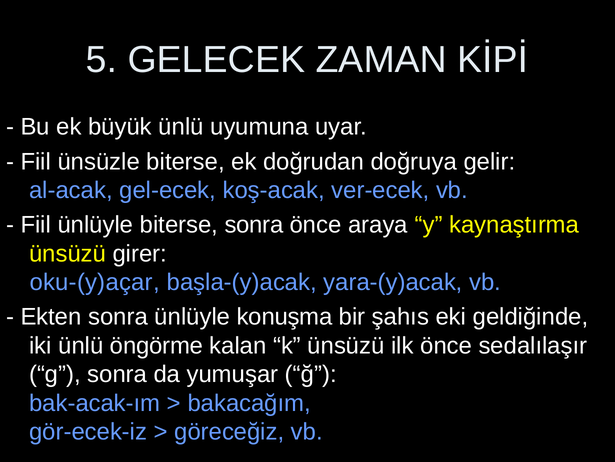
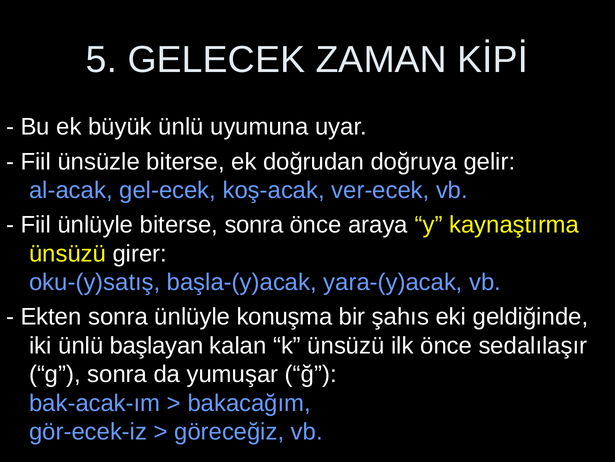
oku-(y)açar: oku-(y)açar -> oku-(y)satış (95, 282)
öngörme: öngörme -> başlayan (157, 345)
